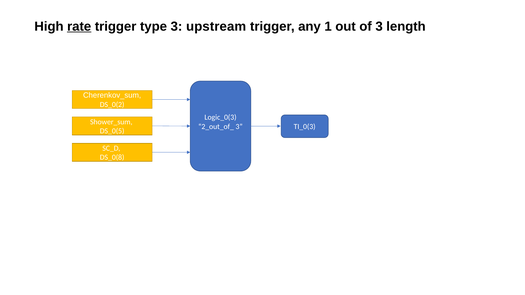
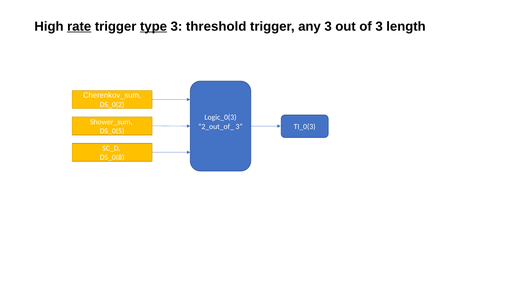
type underline: none -> present (154, 26)
upstream: upstream -> threshold (216, 26)
any 1: 1 -> 3 (328, 26)
